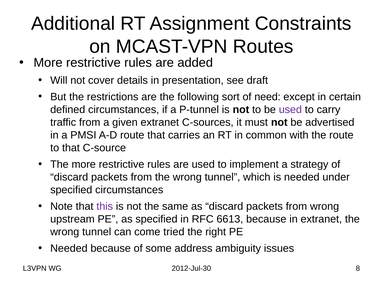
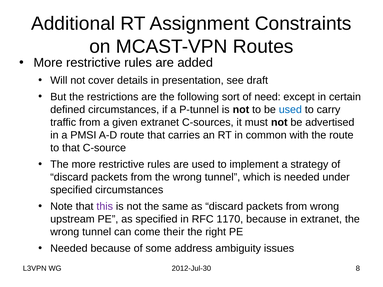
used colour: purple -> blue (290, 110)
6613: 6613 -> 1170 (230, 219)
tried: tried -> their (174, 232)
